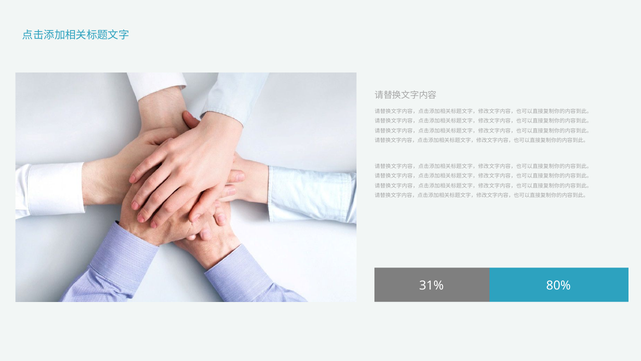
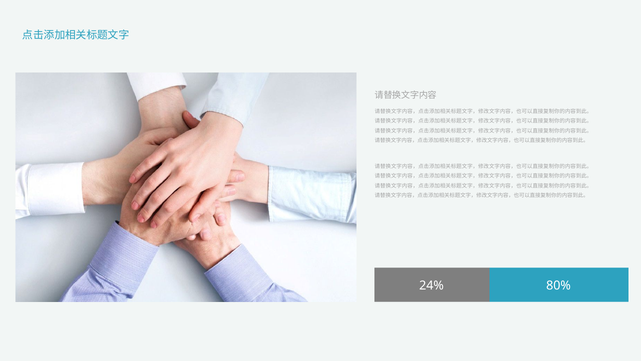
31%: 31% -> 24% (431, 285)
